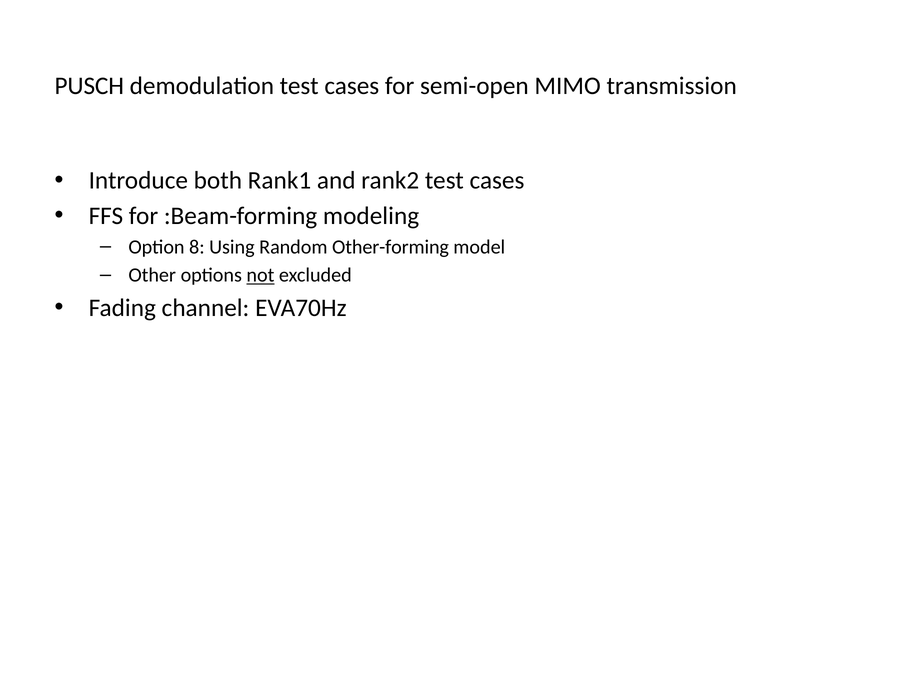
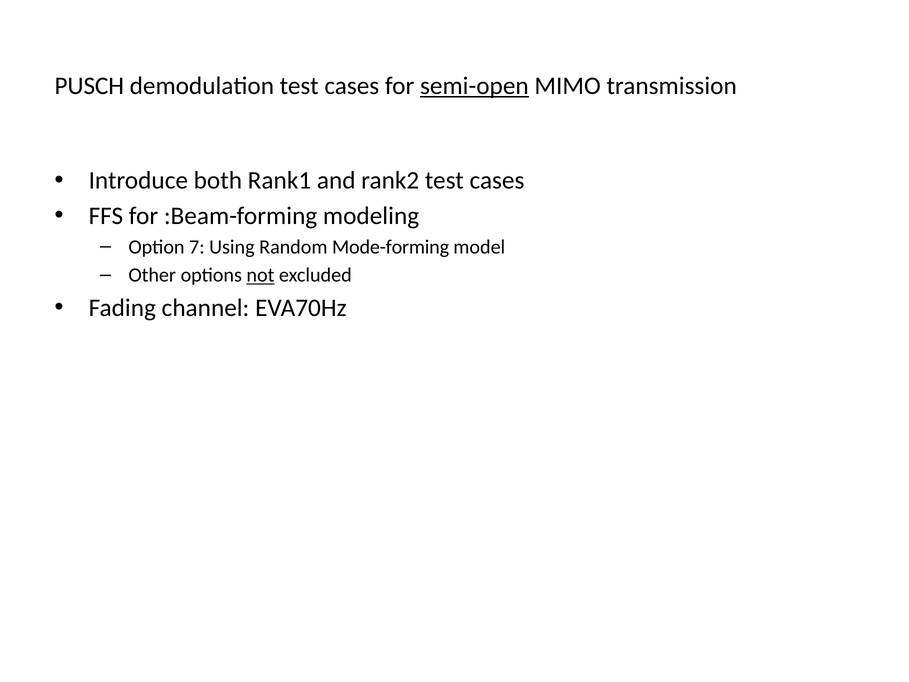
semi-open underline: none -> present (474, 86)
8: 8 -> 7 (197, 247)
Other-forming: Other-forming -> Mode-forming (391, 247)
